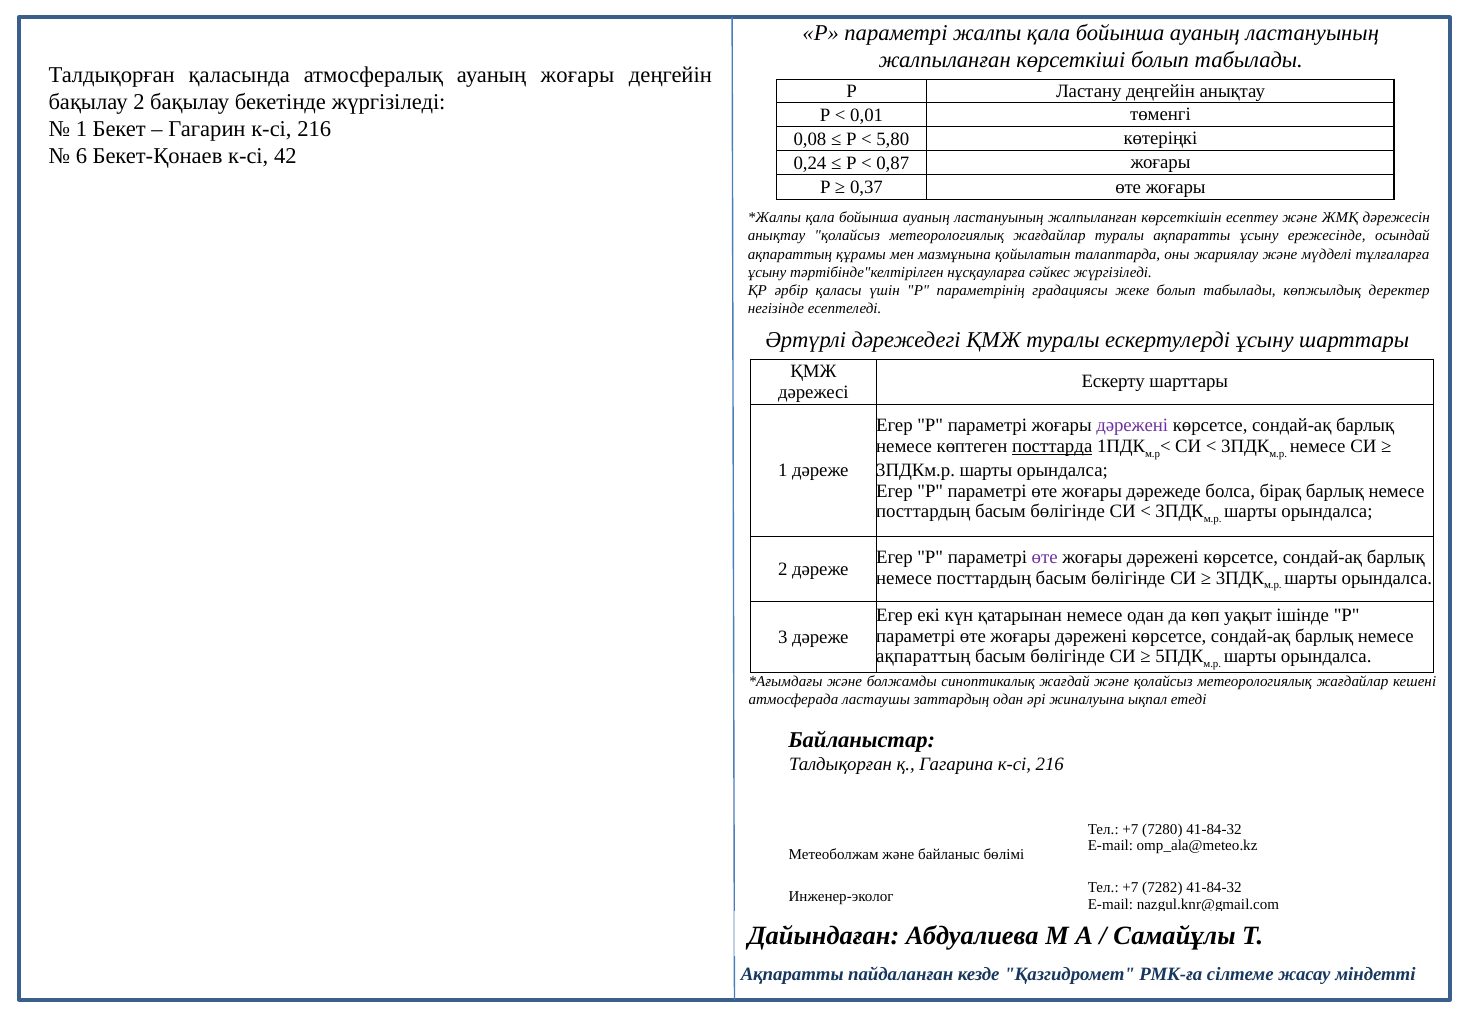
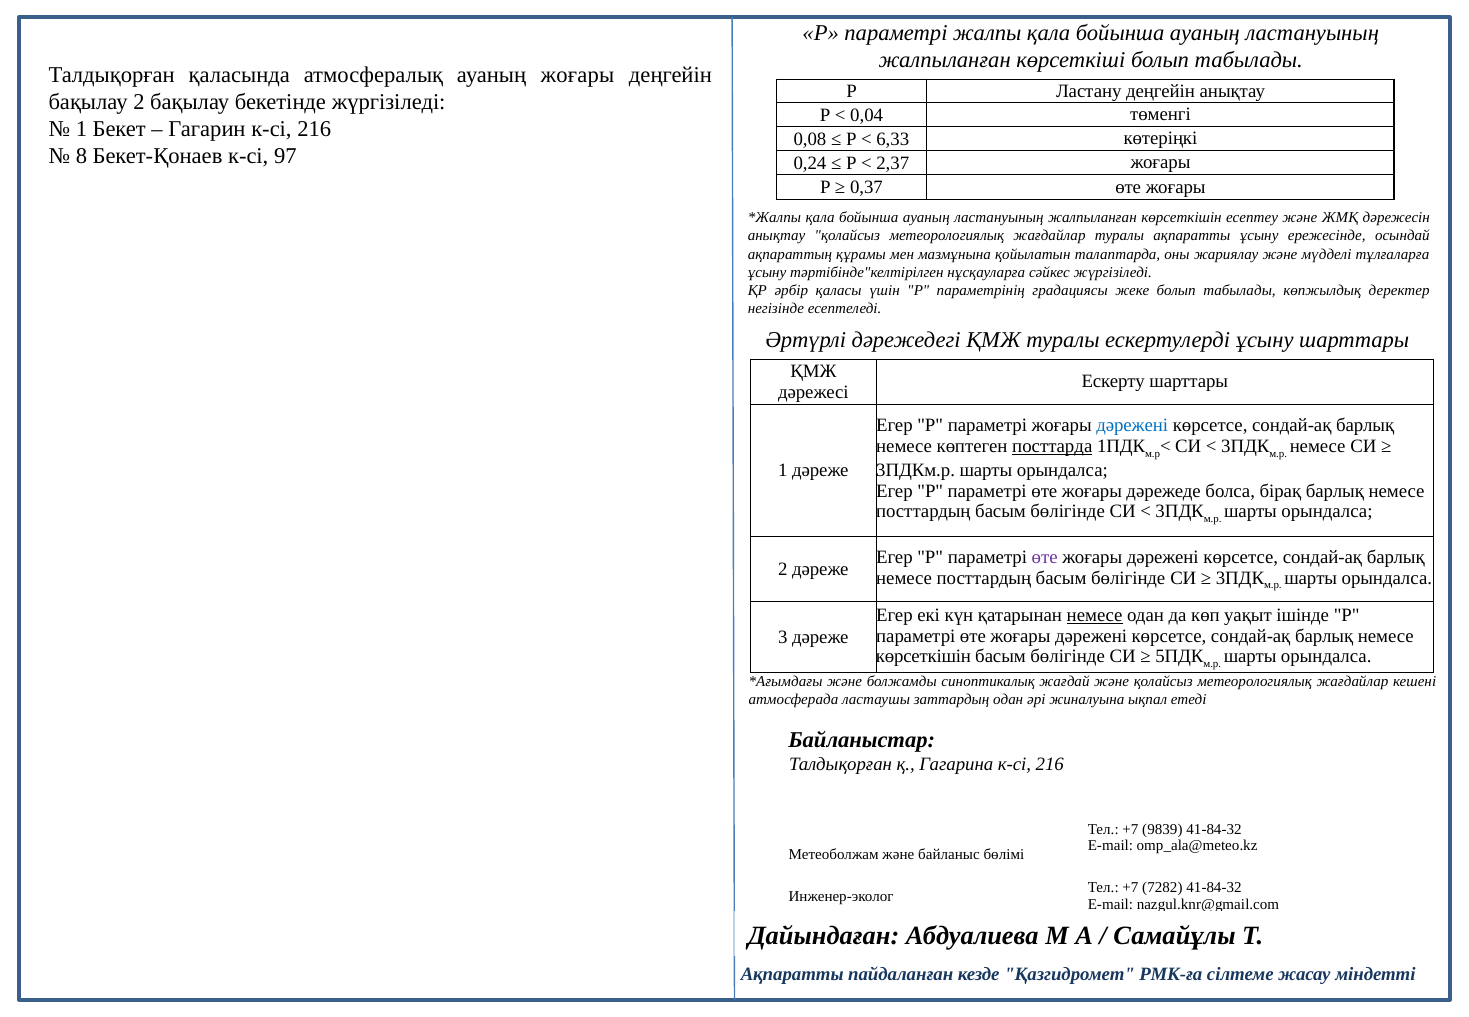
0,01: 0,01 -> 0,04 (867, 115)
5,80: 5,80 -> 6,33 (893, 139)
6: 6 -> 8 (81, 156)
42: 42 -> 97 (285, 156)
0,87: 0,87 -> 2,37 (893, 163)
дәрежені colour: purple -> blue (1132, 426)
немесе underline: none -> present (1095, 615)
ақпараттың: ақпараттың -> көрсеткішін (923, 657)
7280: 7280 -> 9839 (1162, 829)
